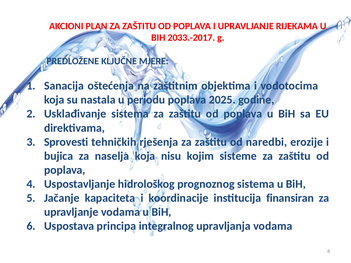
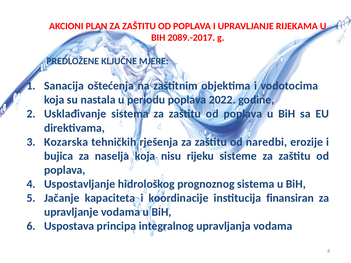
2033.-2017: 2033.-2017 -> 2089.-2017 (191, 38)
2025: 2025 -> 2022 (222, 100)
Sprovesti: Sprovesti -> Kozarska (66, 142)
kojim: kojim -> rijeku (200, 156)
